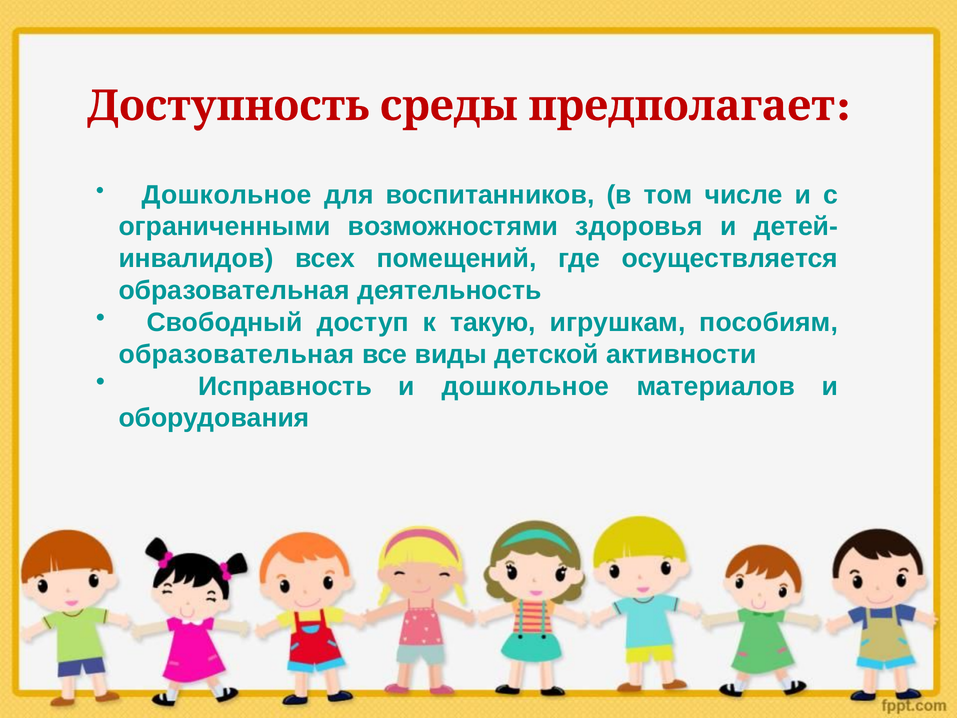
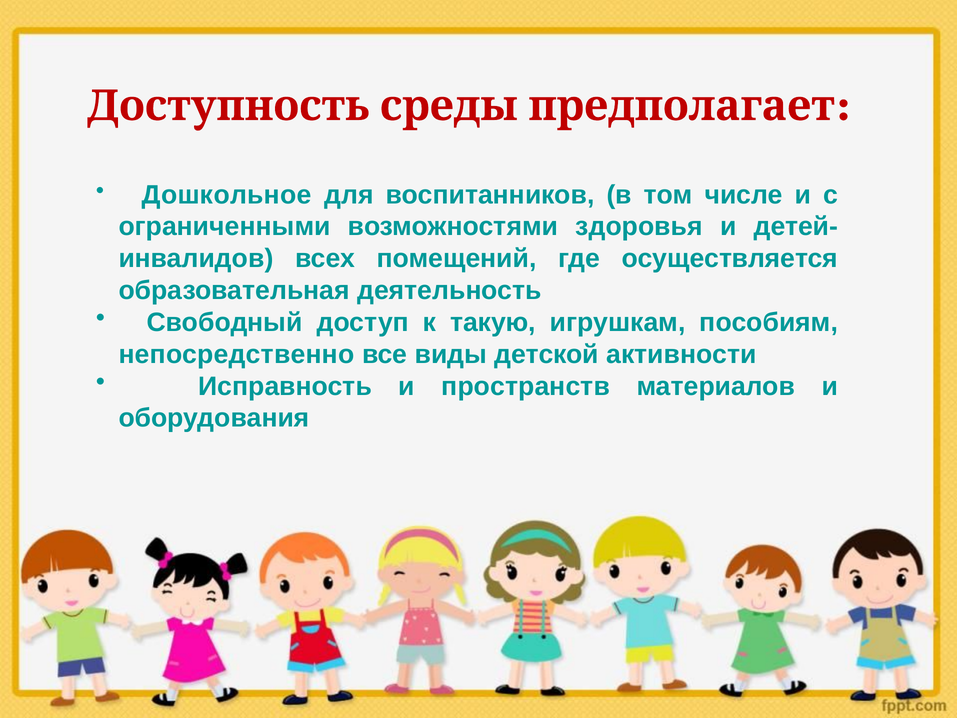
образовательная: образовательная -> непосредственно (236, 354)
и дошкольное: дошкольное -> пространств (526, 386)
